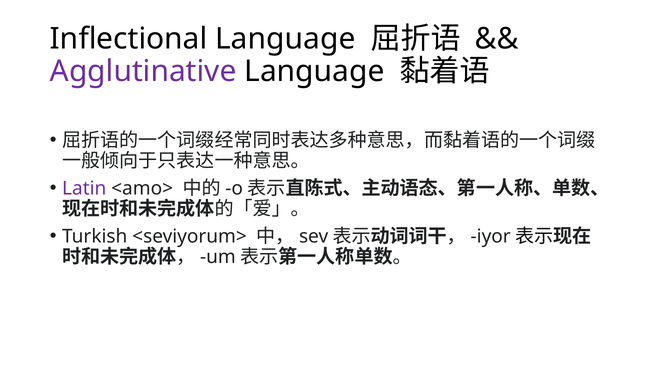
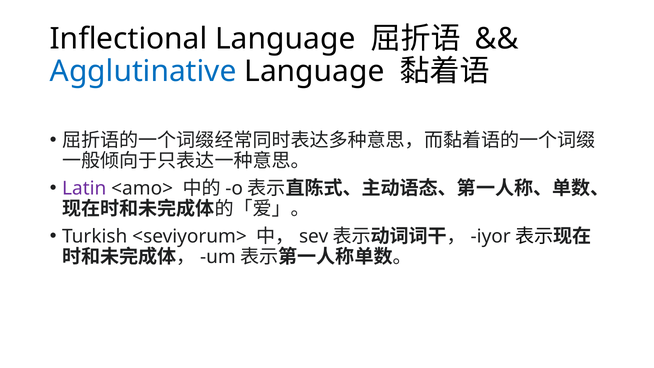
Agglutinative colour: purple -> blue (143, 71)
